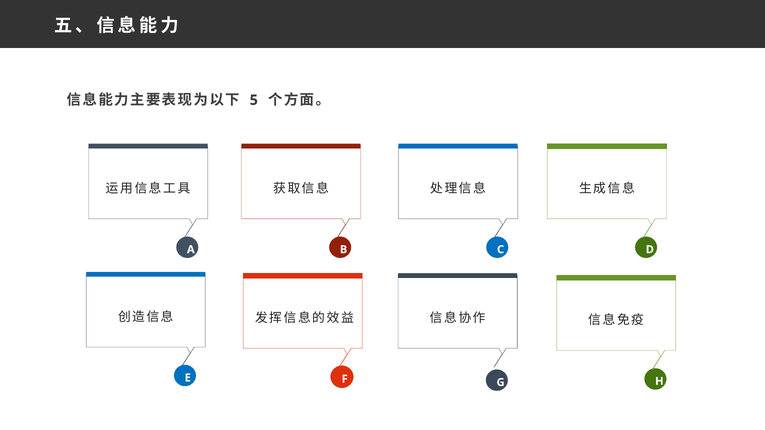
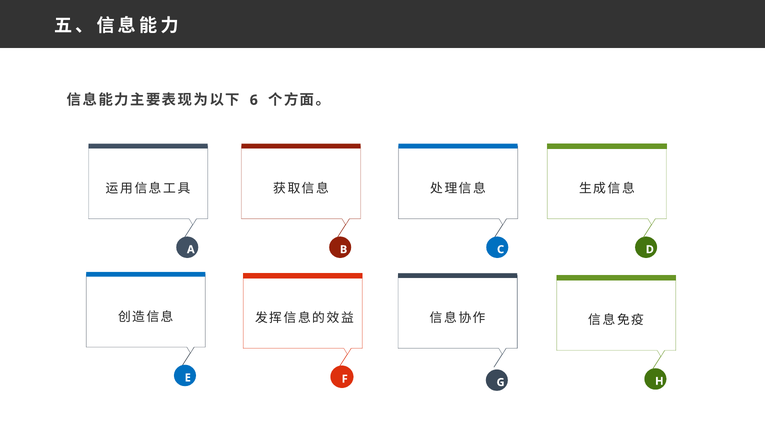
5: 5 -> 6 (254, 100)
